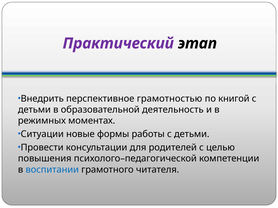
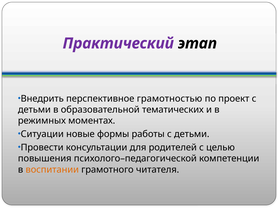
книгой: книгой -> проект (234, 99)
деятельность: деятельность -> тематических (173, 110)
воспитании colour: blue -> orange (52, 170)
